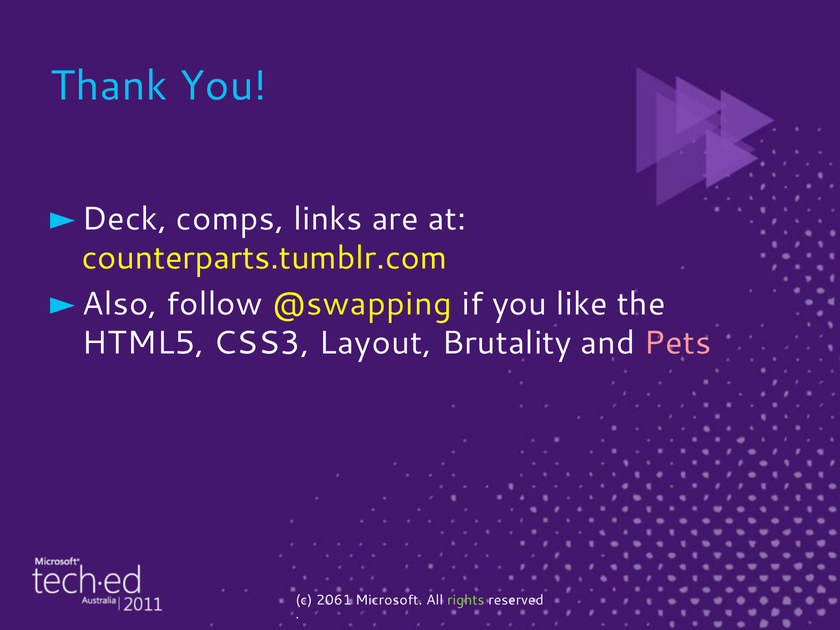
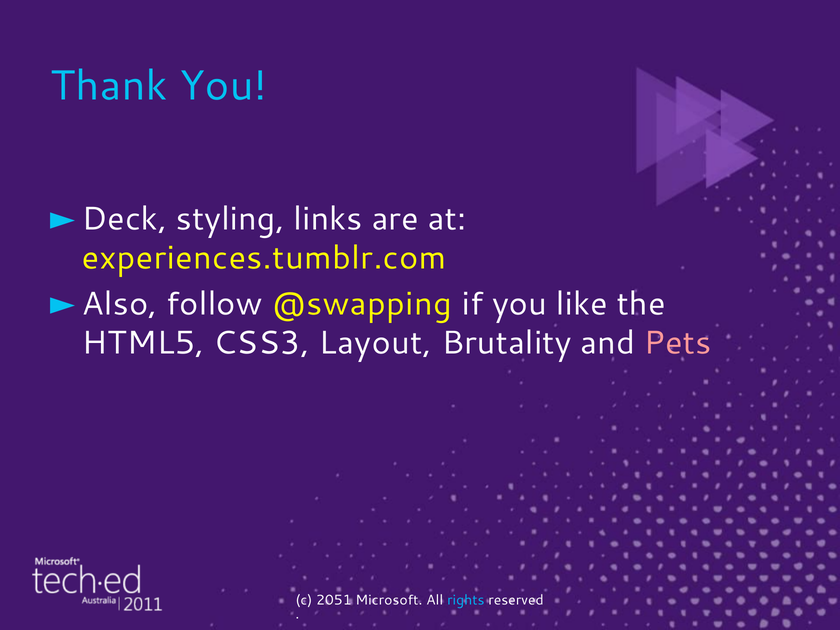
comps: comps -> styling (230, 219)
counterparts.tumblr.com: counterparts.tumblr.com -> experiences.tumblr.com (264, 258)
2061: 2061 -> 2051 (334, 600)
rights colour: light green -> light blue (466, 600)
